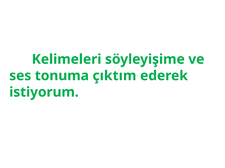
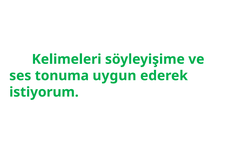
çıktım: çıktım -> uygun (114, 76)
